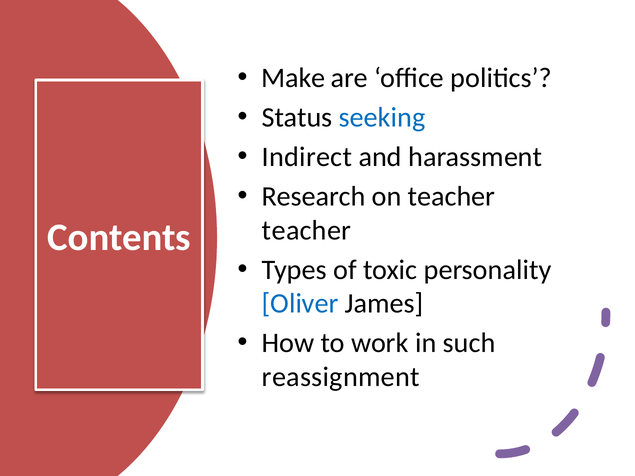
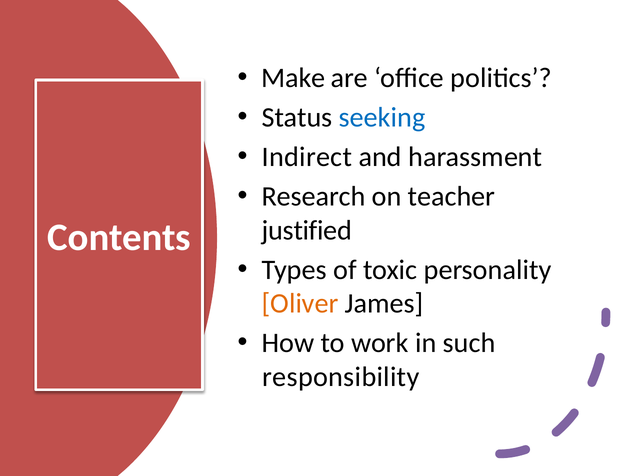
teacher: teacher -> justified (307, 230)
Oliver colour: blue -> orange (300, 304)
reassignment: reassignment -> responsibility (341, 377)
